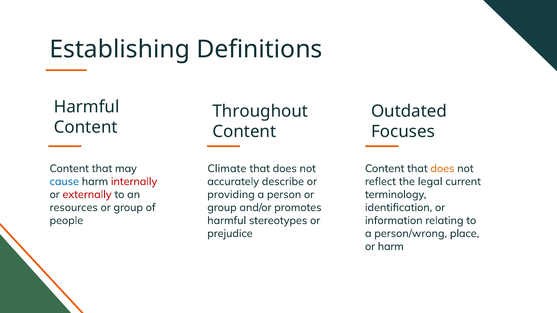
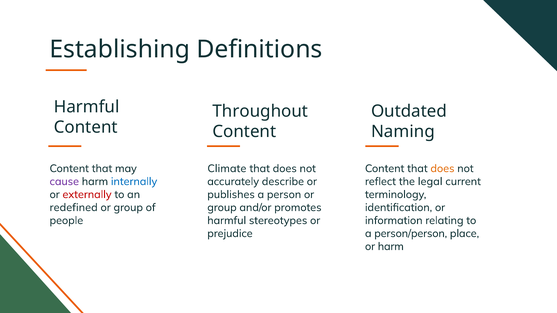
Focuses: Focuses -> Naming (403, 132)
cause colour: blue -> purple (64, 182)
internally colour: red -> blue (134, 182)
providing: providing -> publishes (231, 195)
resources: resources -> redefined (74, 208)
person/wrong: person/wrong -> person/person (411, 234)
